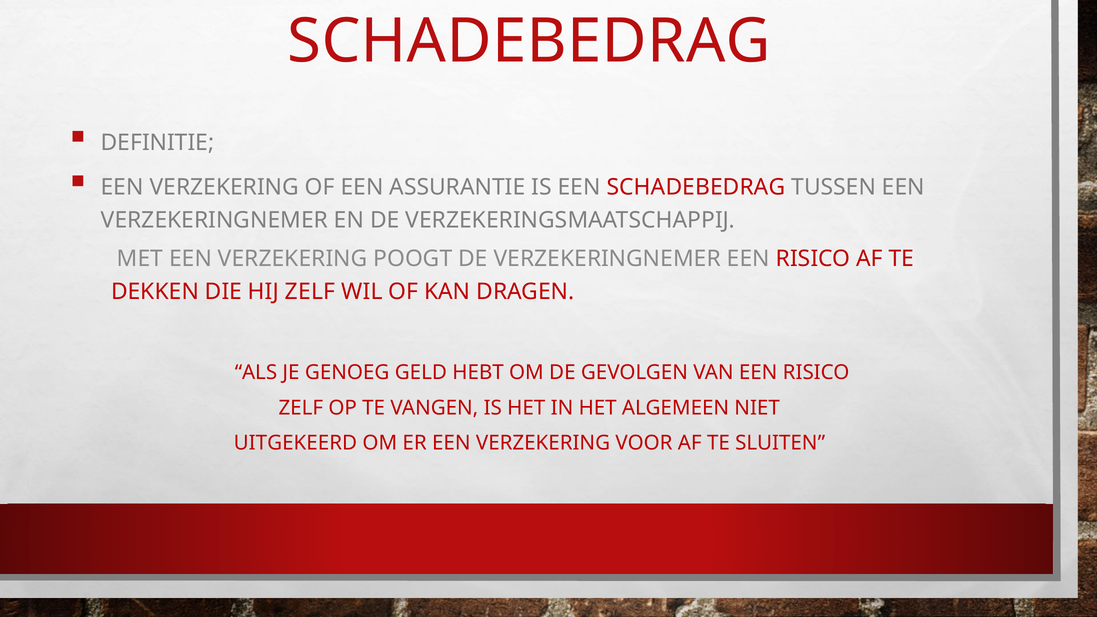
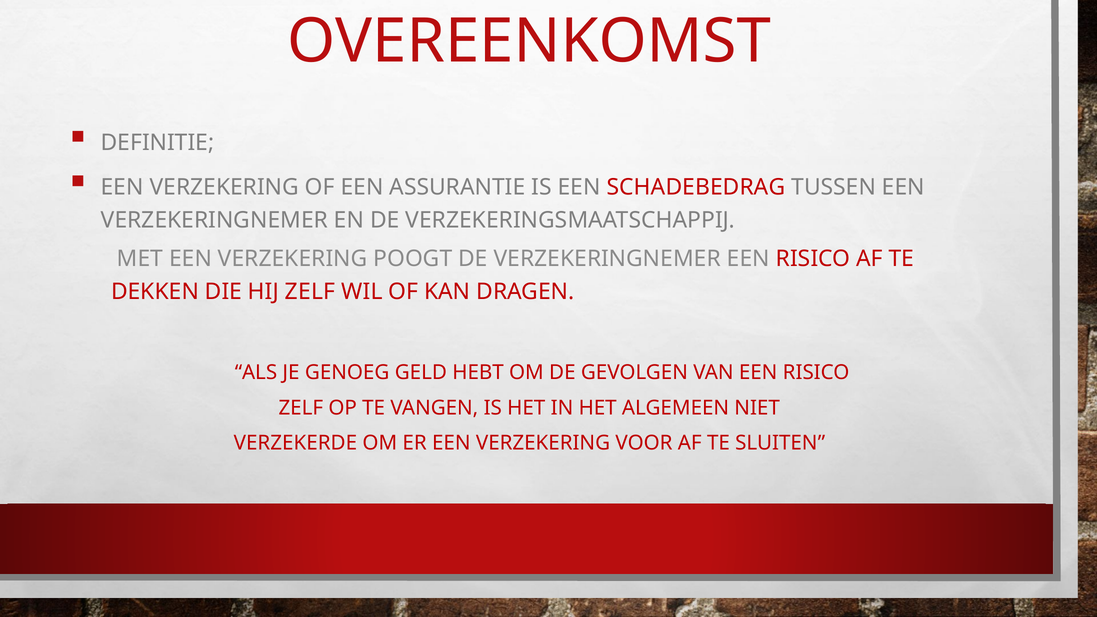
SCHADEBEDRAG: SCHADEBEDRAG -> OVEREENKOMST (529, 41)
UITGEKEERD: UITGEKEERD -> VERZEKERDE (295, 443)
